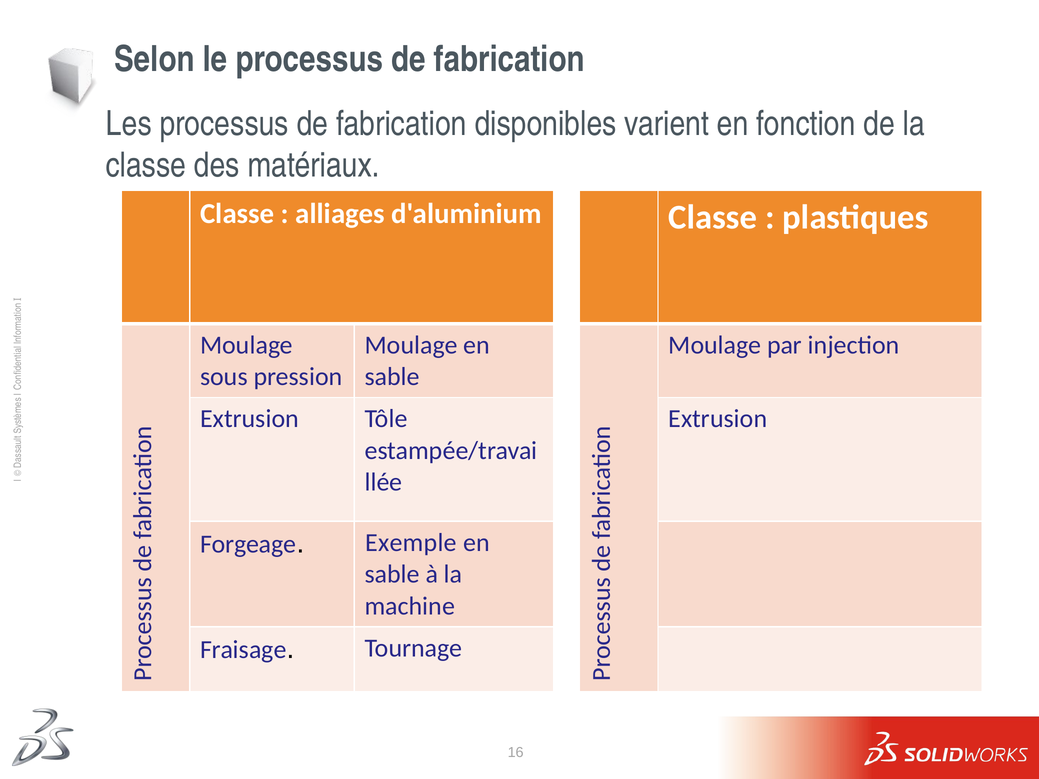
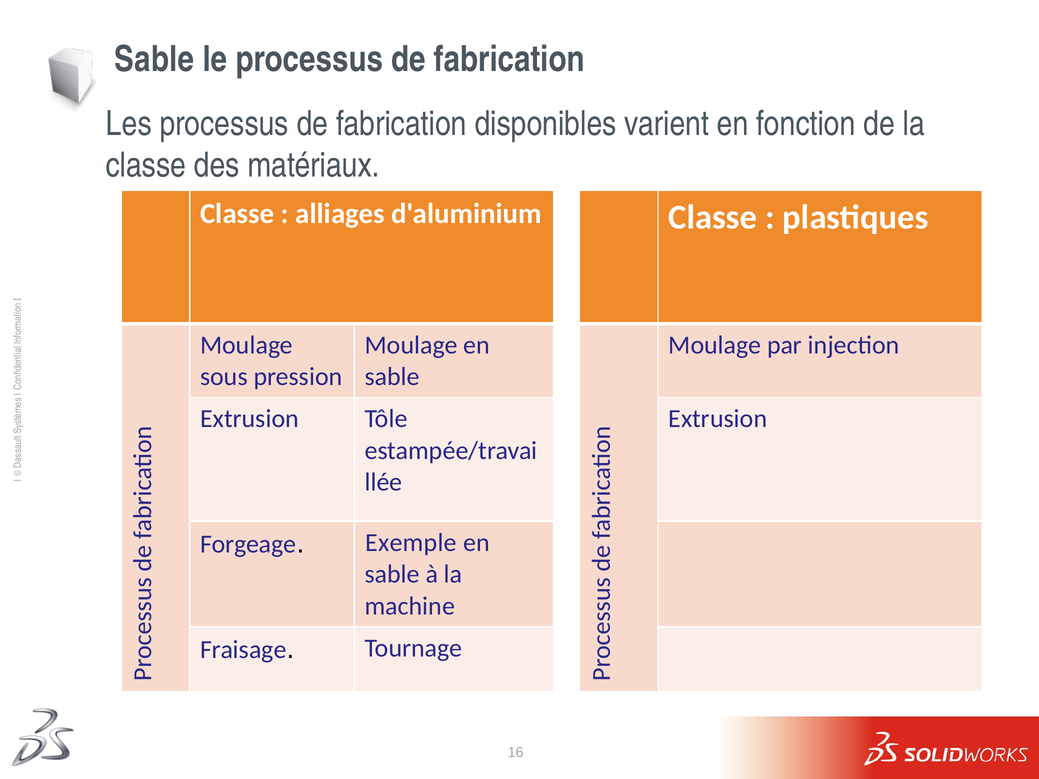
Selon: Selon -> Sable (154, 59)
